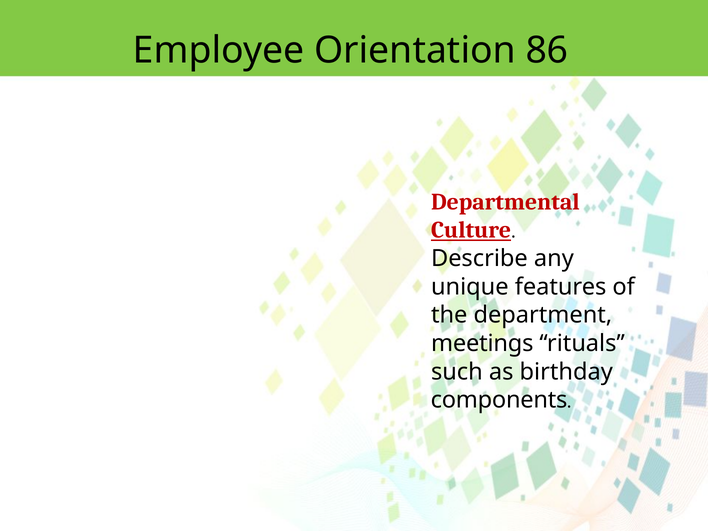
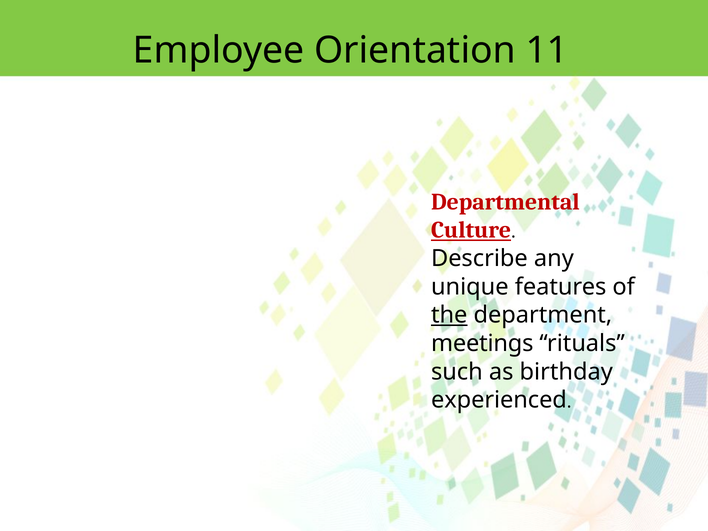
86: 86 -> 11 (547, 51)
the underline: none -> present (449, 315)
components: components -> experienced (499, 400)
